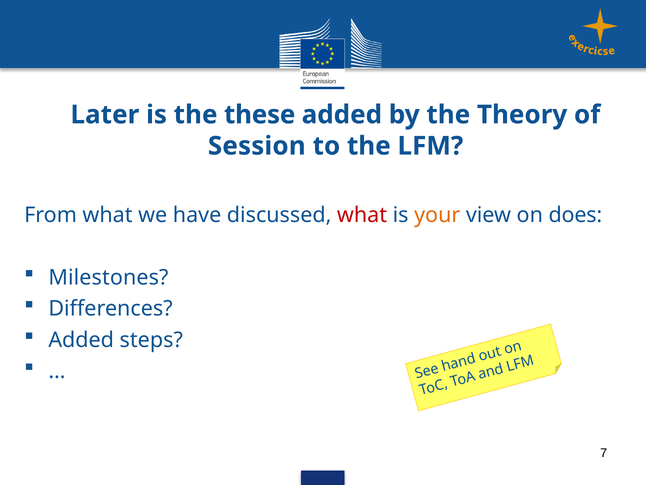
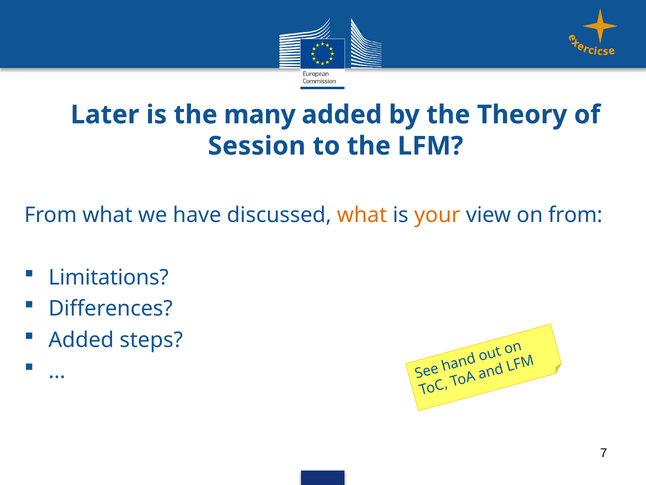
these: these -> many (260, 115)
what colour: red -> orange (362, 215)
on does: does -> from (575, 215)
Milestones: Milestones -> Limitations (109, 277)
